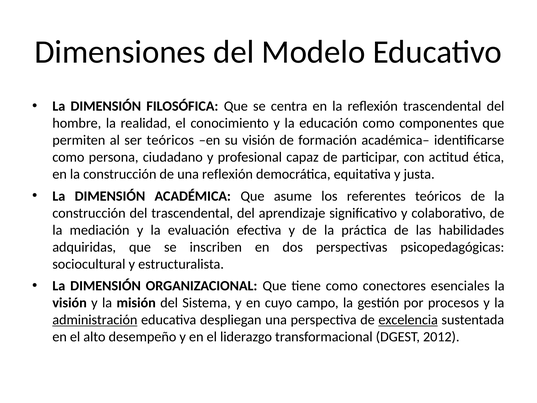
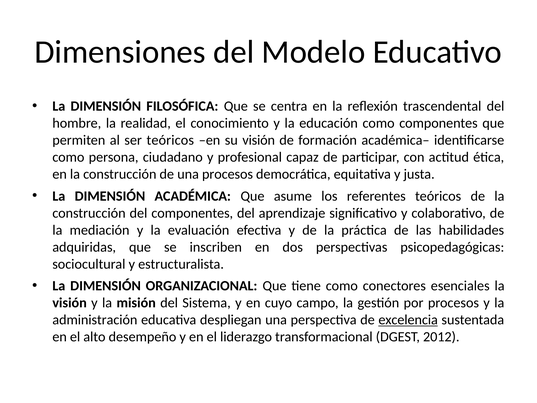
una reflexión: reflexión -> procesos (228, 174)
del trascendental: trascendental -> componentes (192, 213)
administración underline: present -> none (95, 320)
